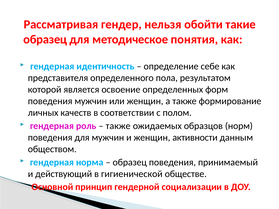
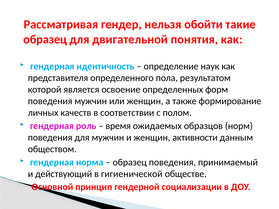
методическое: методическое -> двигательной (130, 39)
себе: себе -> наук (210, 66)
также: также -> время (118, 126)
